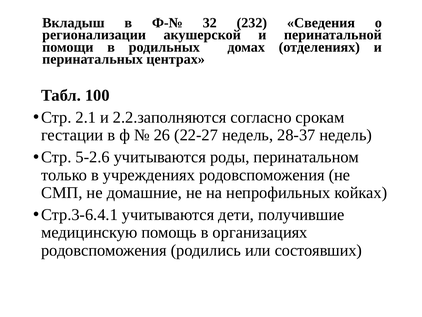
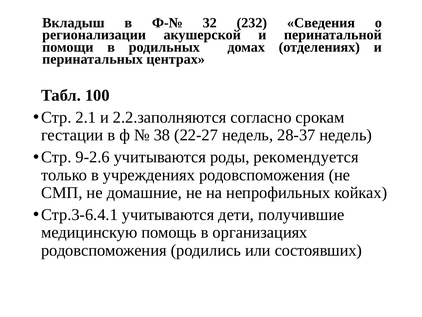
26: 26 -> 38 (162, 135)
5-2.6: 5-2.6 -> 9-2.6 (93, 157)
перинатальном: перинатальном -> рекомендуется (306, 157)
